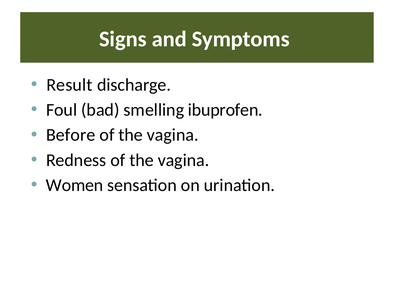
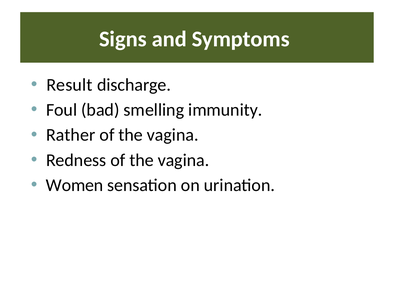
ibuprofen: ibuprofen -> immunity (225, 110)
Before: Before -> Rather (71, 135)
